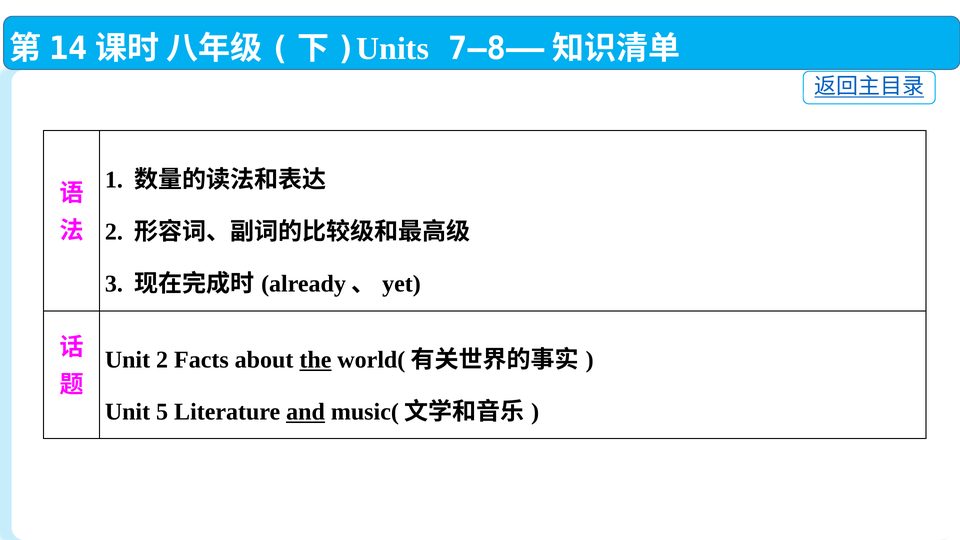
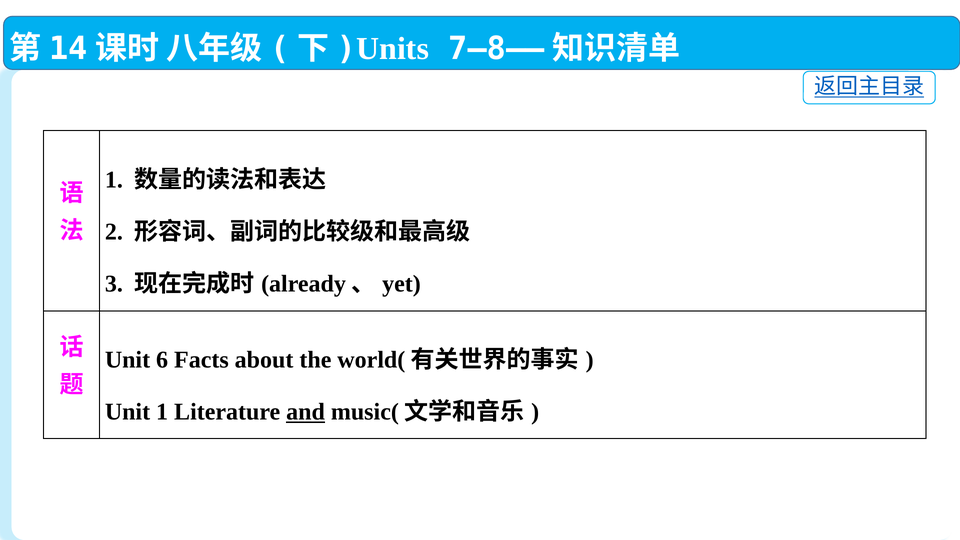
Unit 2: 2 -> 6 (162, 360)
the underline: present -> none (315, 360)
Unit 5: 5 -> 1 (162, 412)
